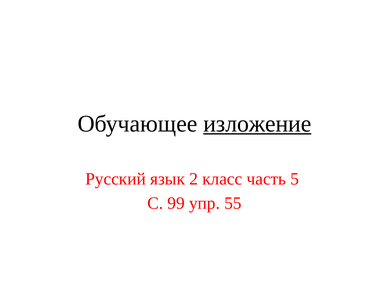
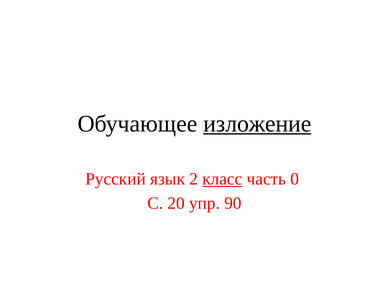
класс underline: none -> present (222, 179)
5: 5 -> 0 (295, 179)
99: 99 -> 20 (176, 203)
55: 55 -> 90 (233, 203)
